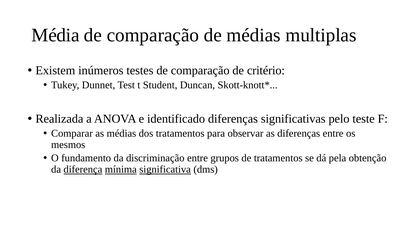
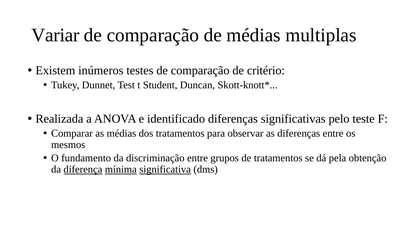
Média: Média -> Variar (56, 35)
